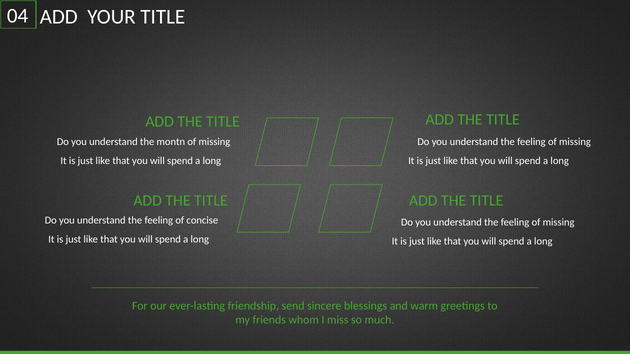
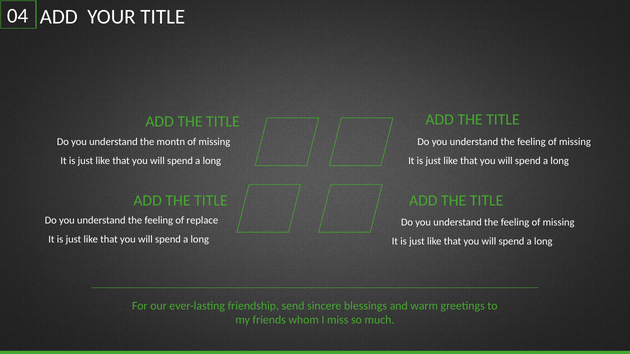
concise: concise -> replace (202, 221)
